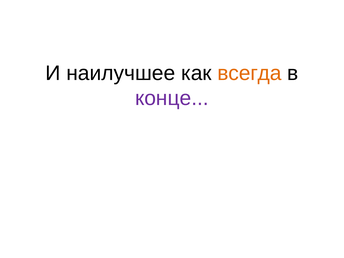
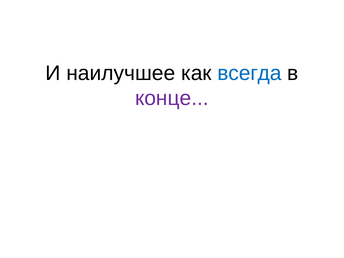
всегда colour: orange -> blue (249, 73)
